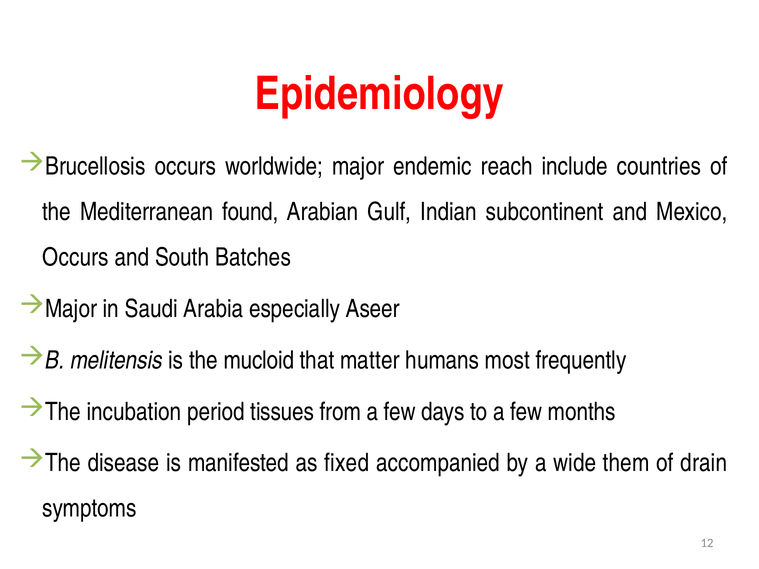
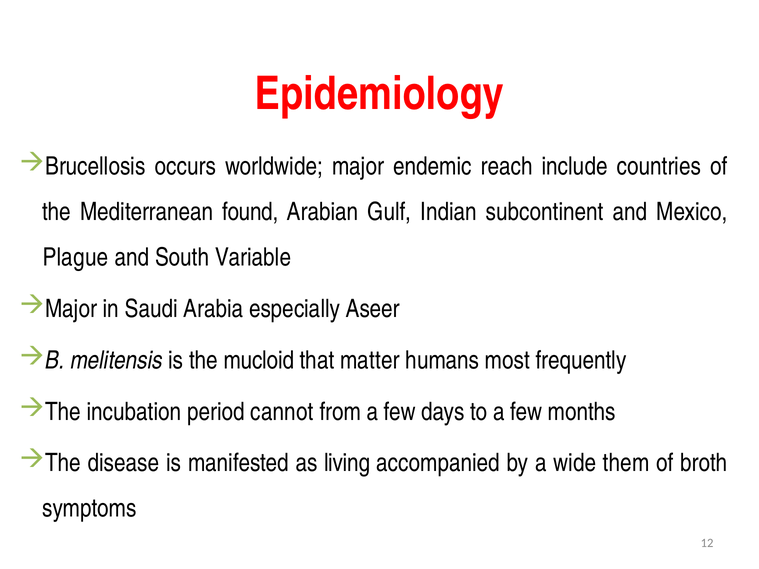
Occurs: Occurs -> Plague (75, 257)
Batches: Batches -> Variable (253, 257)
tissues: tissues -> cannot (282, 412)
fixed: fixed -> living (347, 463)
drain: drain -> broth (704, 463)
